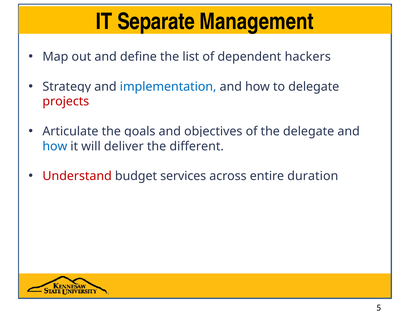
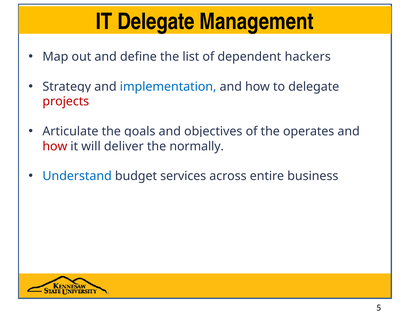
IT Separate: Separate -> Delegate (156, 22)
the delegate: delegate -> operates (309, 131)
how colour: blue -> red (55, 146)
different: different -> normally (197, 146)
Understand colour: red -> blue (77, 176)
duration: duration -> business (313, 176)
